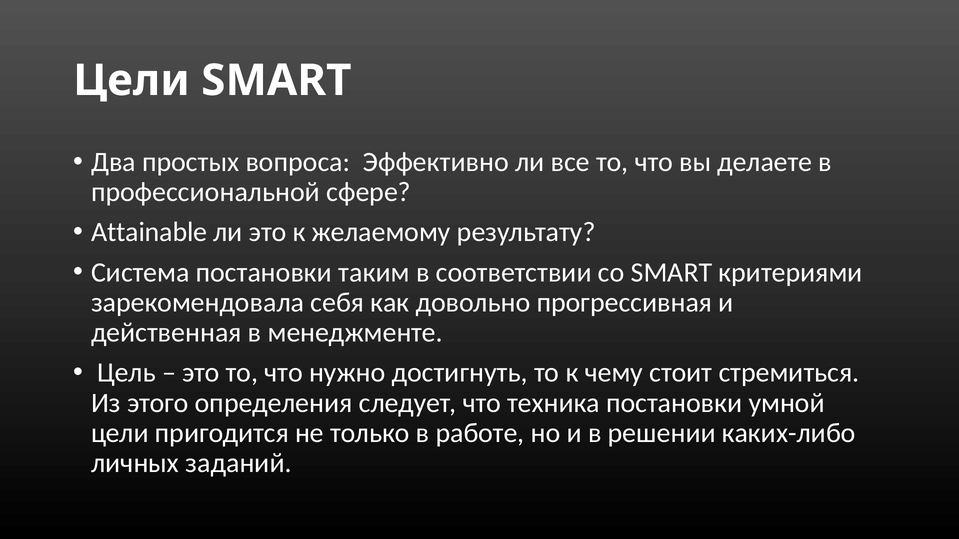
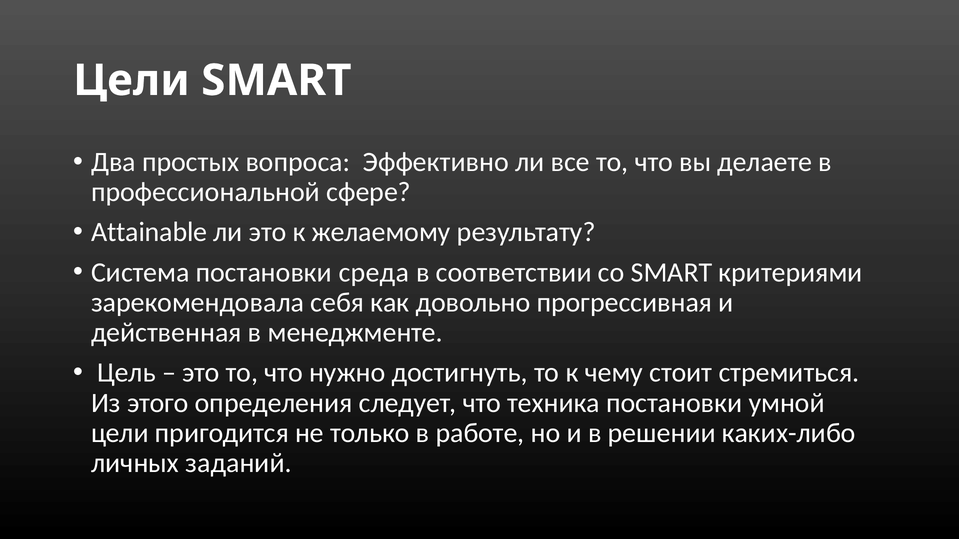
таким: таким -> среда (374, 273)
